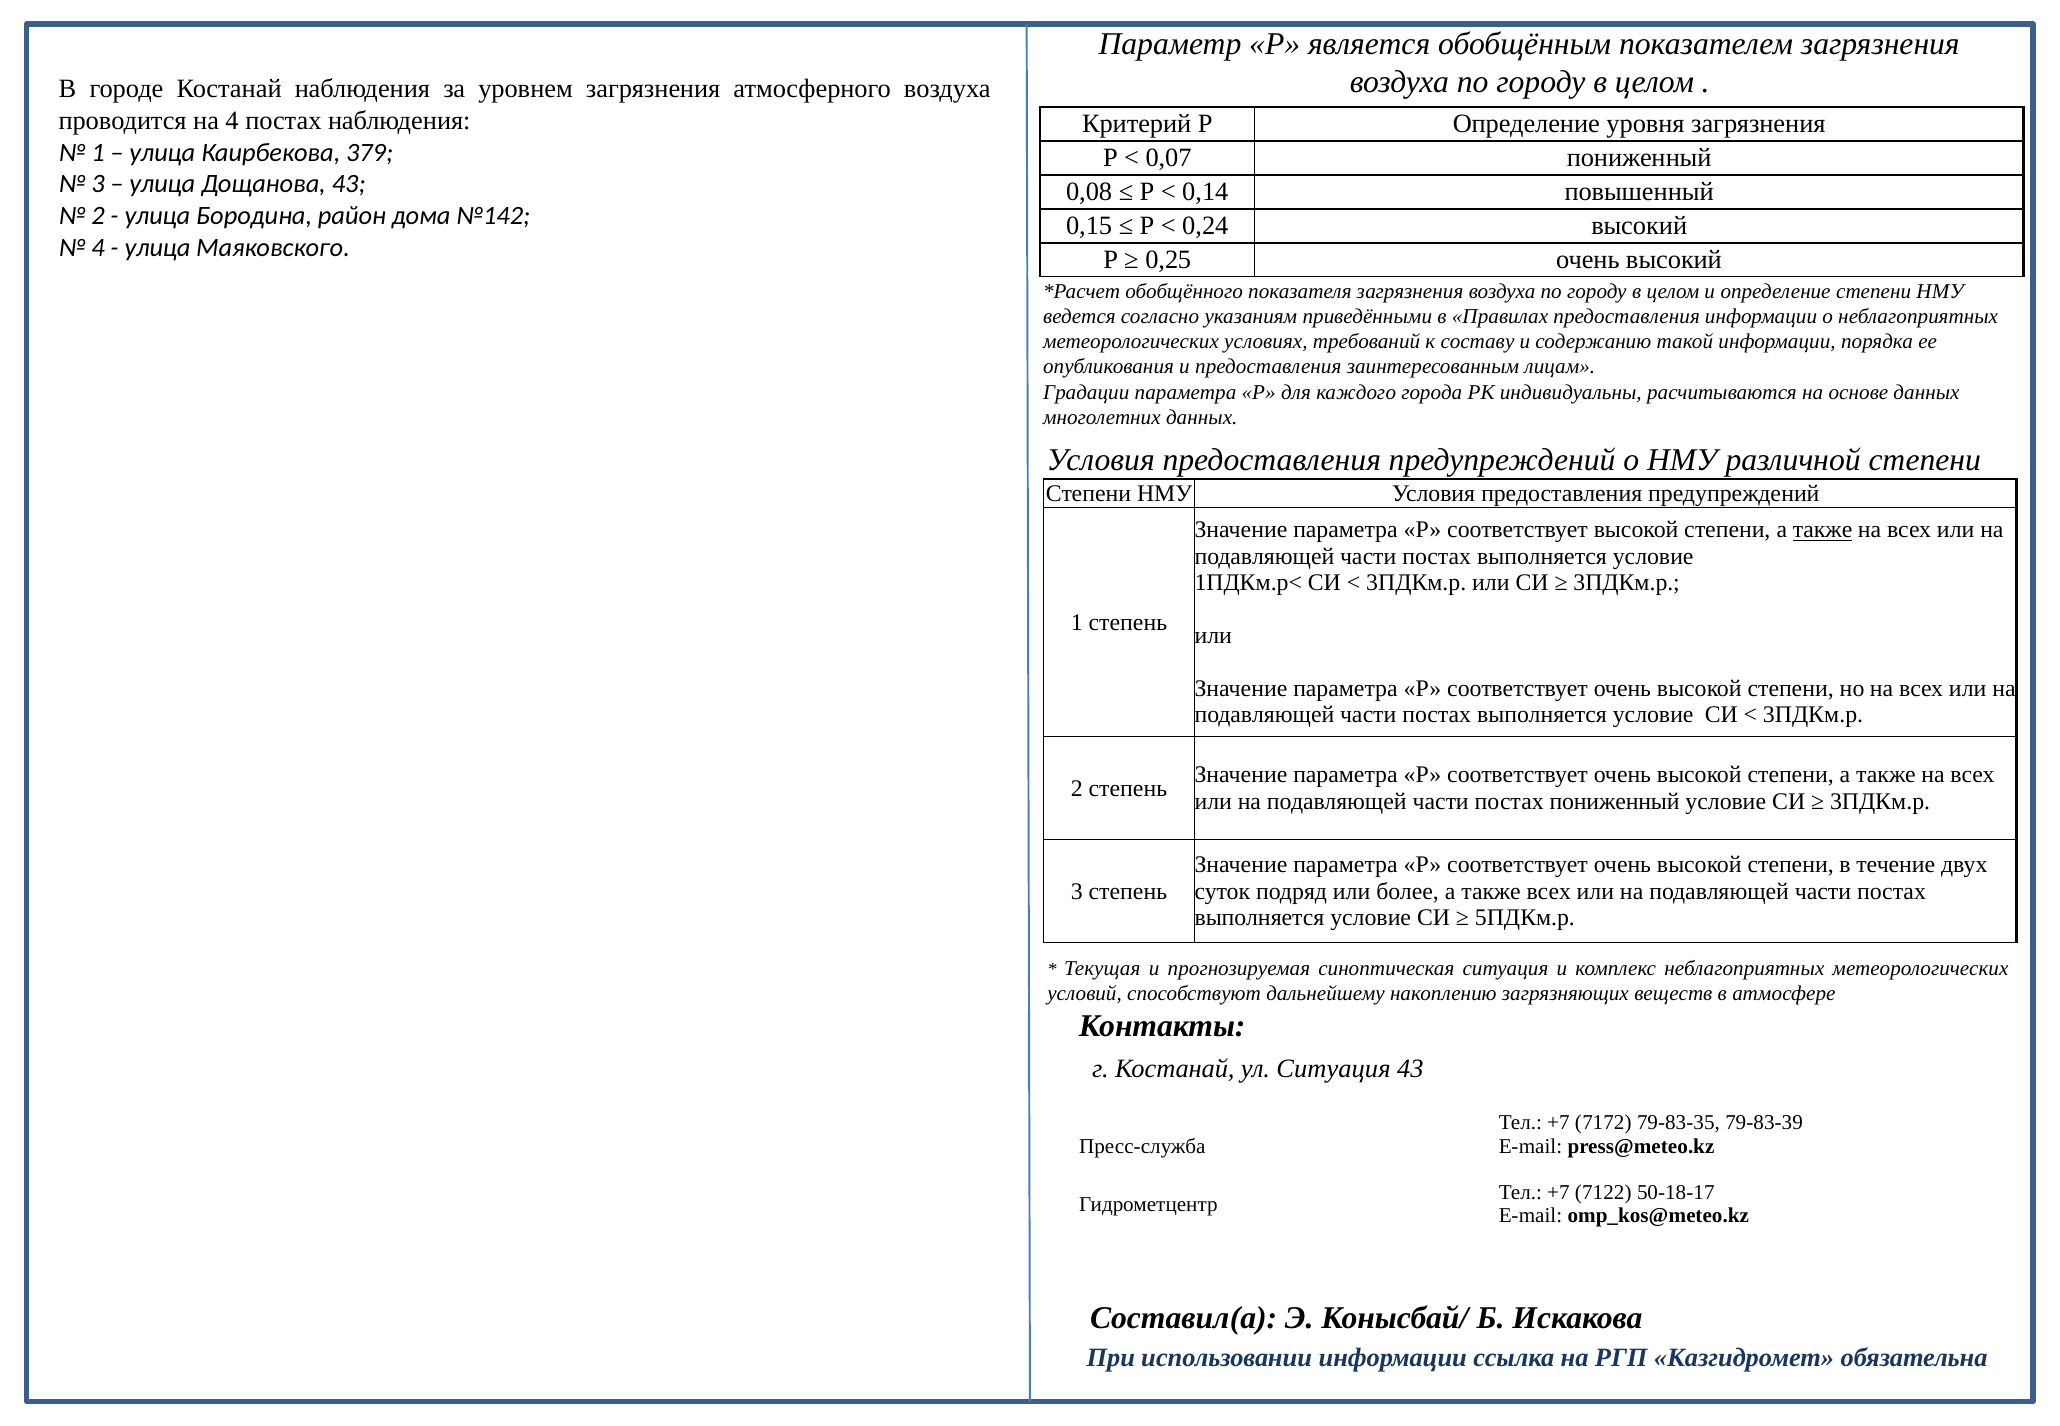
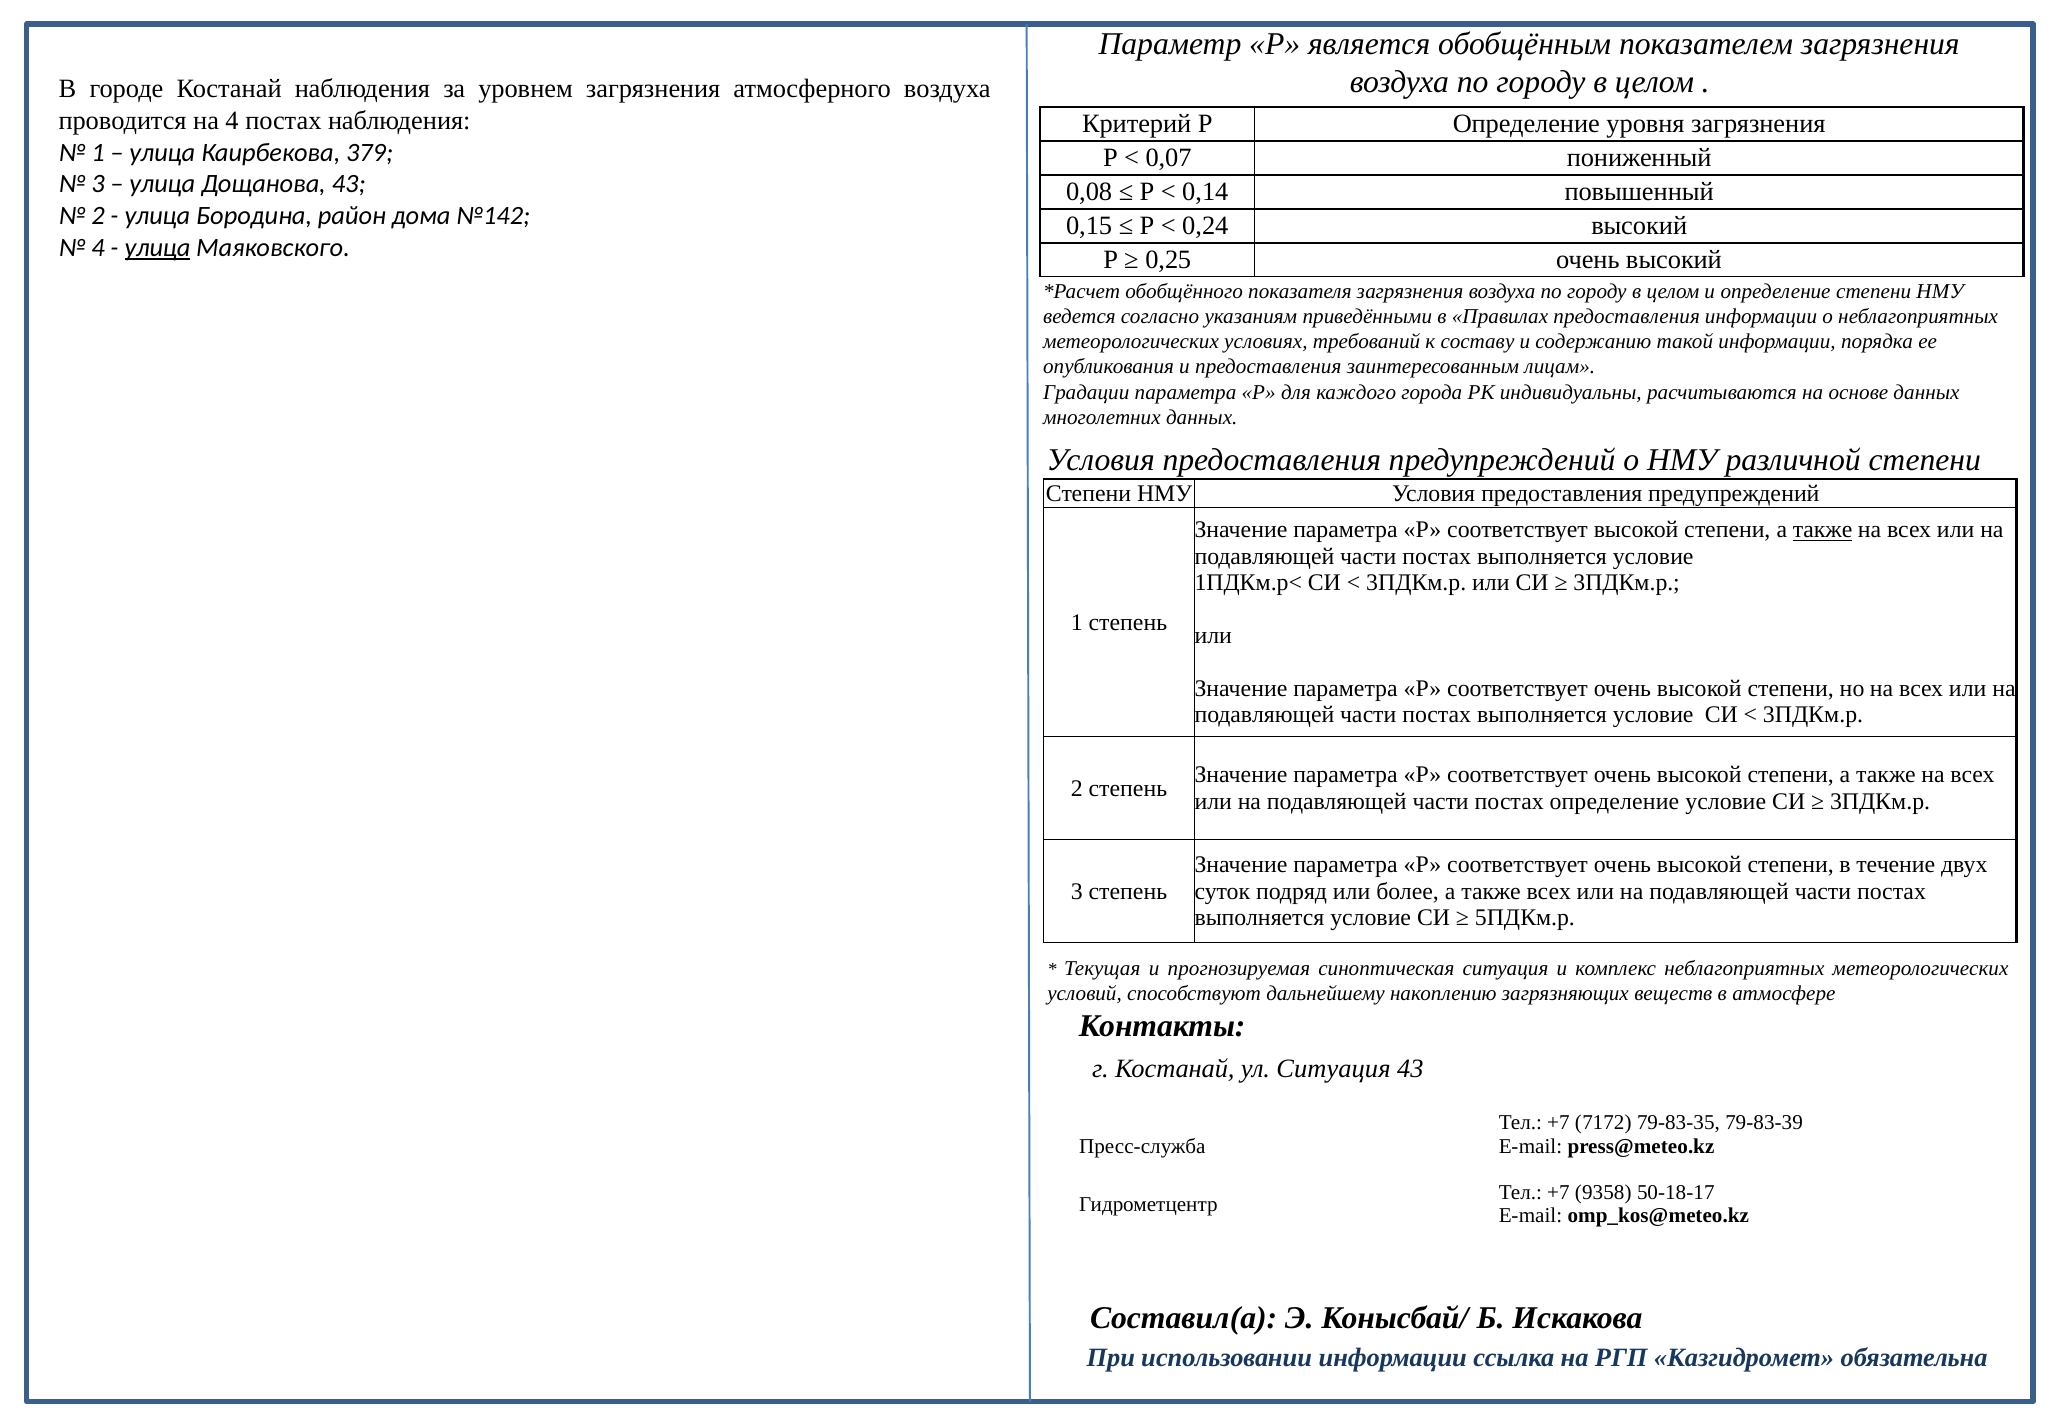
улица underline: none -> present (158, 248)
постах пониженный: пониженный -> определение (1614, 802)
7122: 7122 -> 9358 (1603, 1193)
